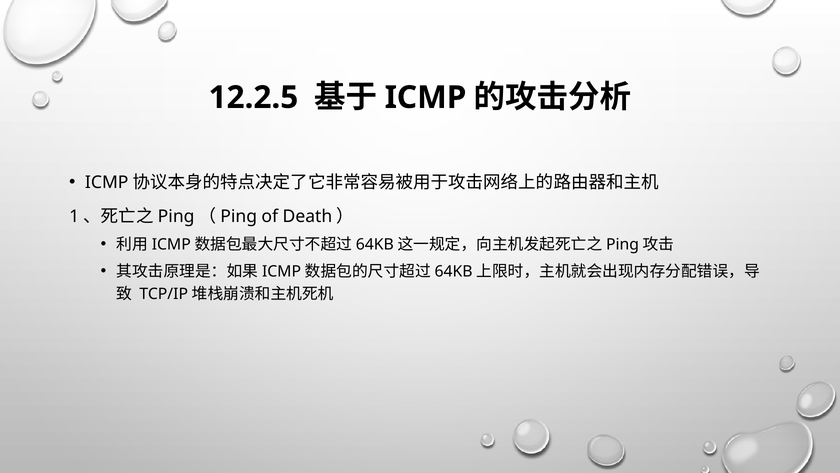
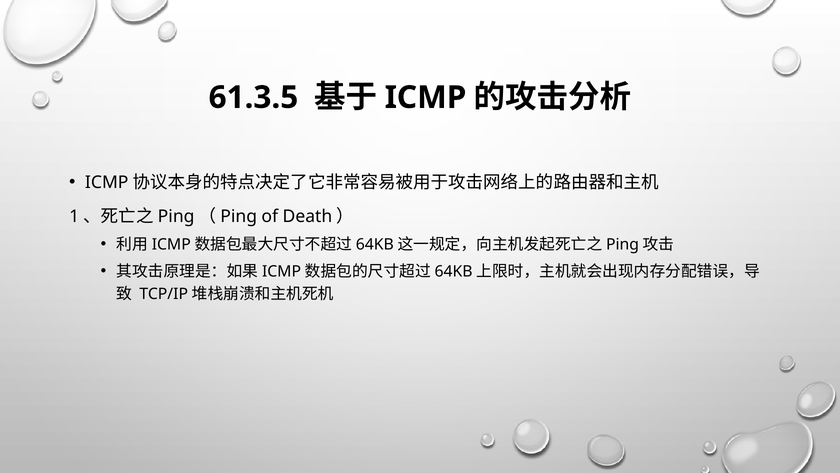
12.2.5: 12.2.5 -> 61.3.5 (253, 97)
